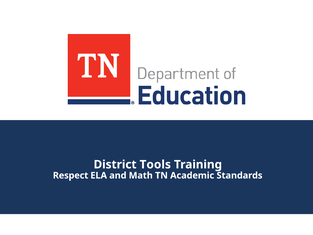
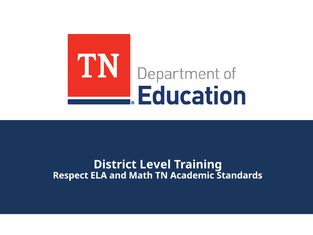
Tools: Tools -> Level (155, 164)
